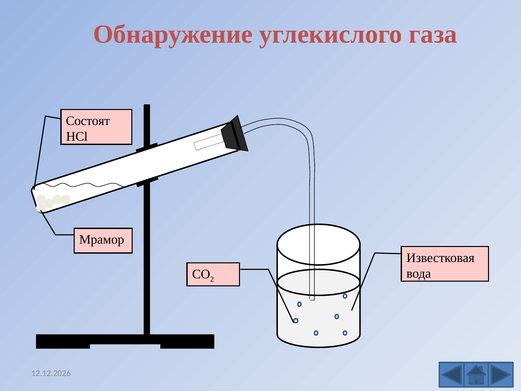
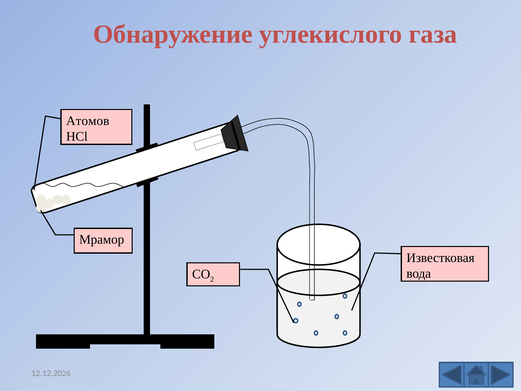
Состоят: Состоят -> Атомов (88, 121)
